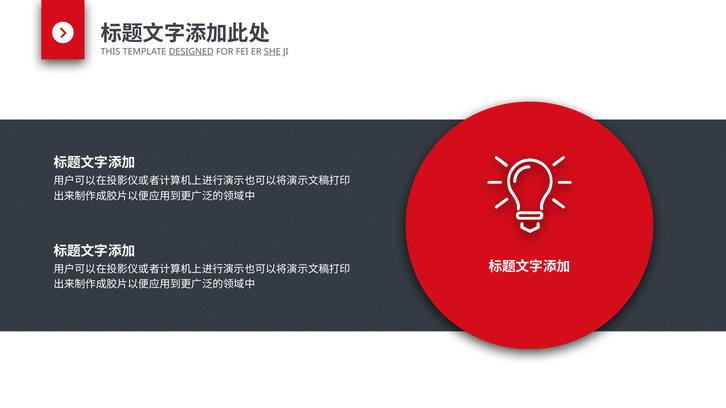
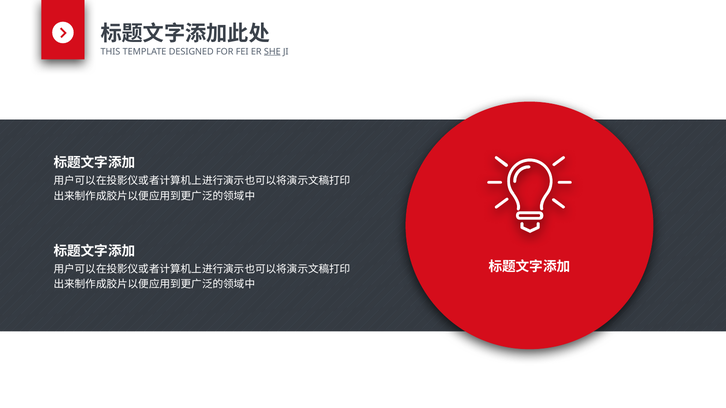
DESIGNED underline: present -> none (191, 52)
